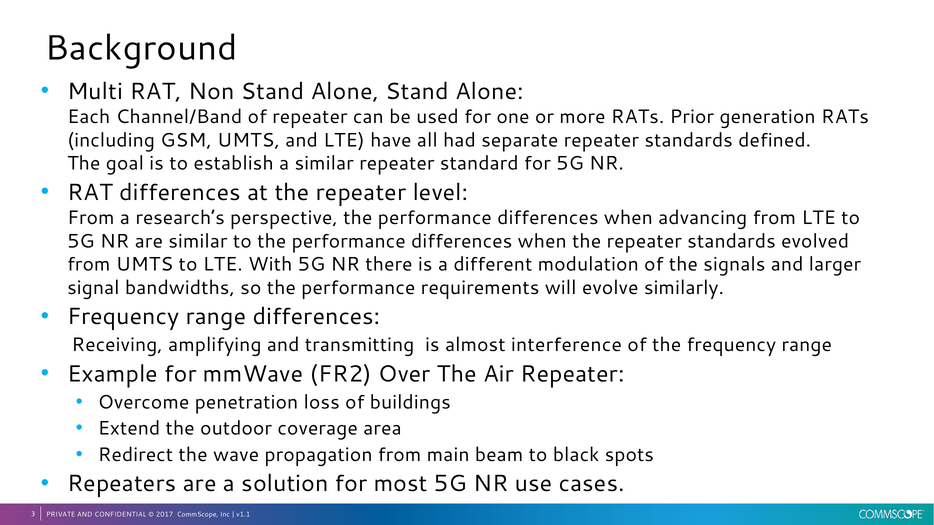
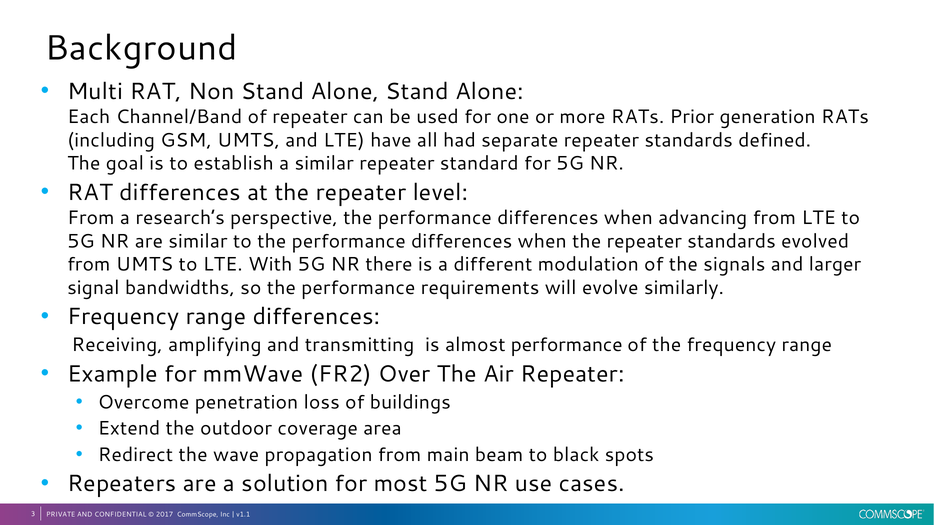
almost interference: interference -> performance (567, 345)
